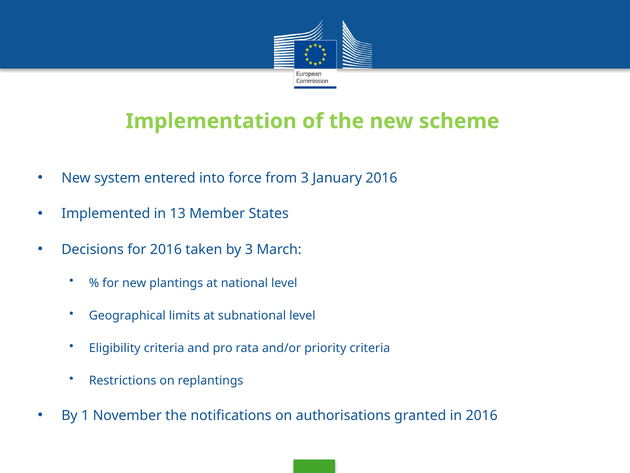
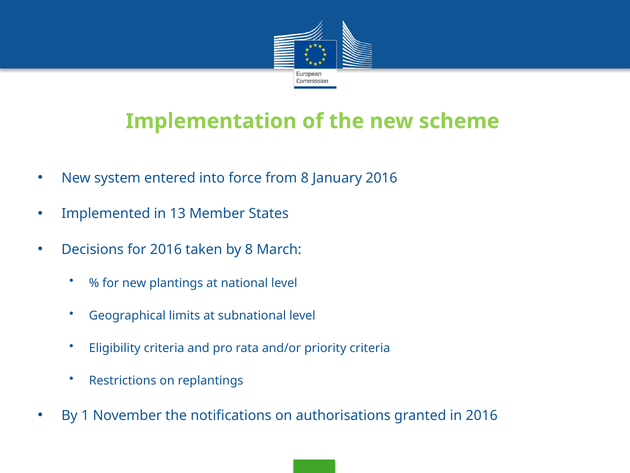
from 3: 3 -> 8 (305, 178)
by 3: 3 -> 8 (249, 249)
